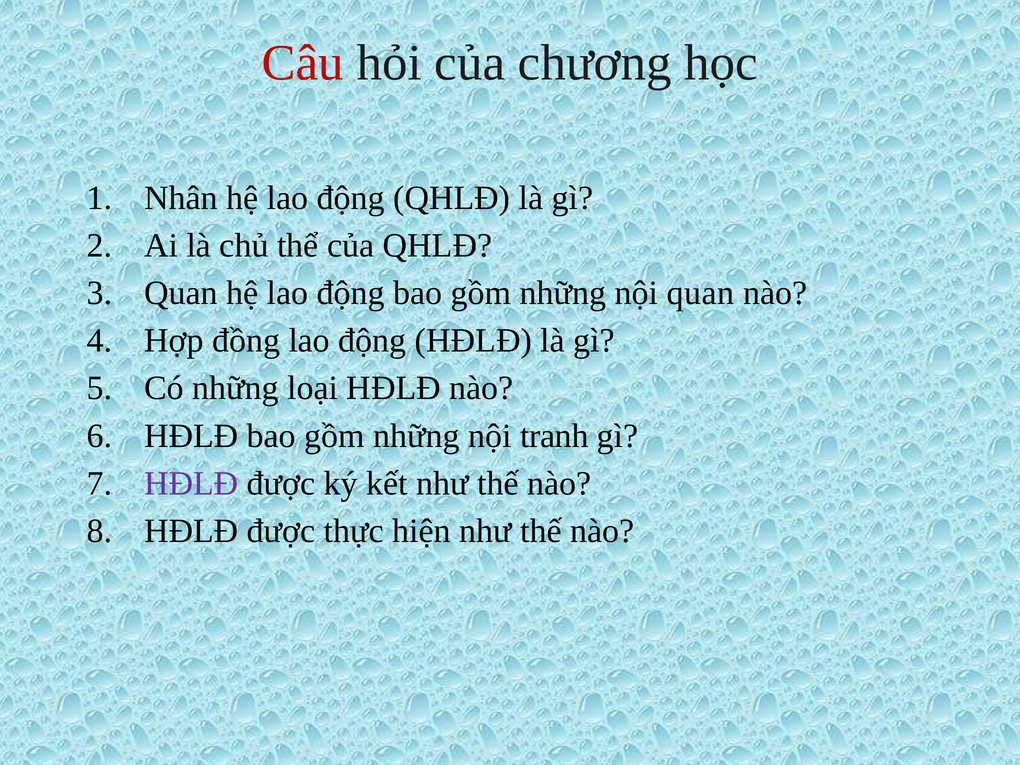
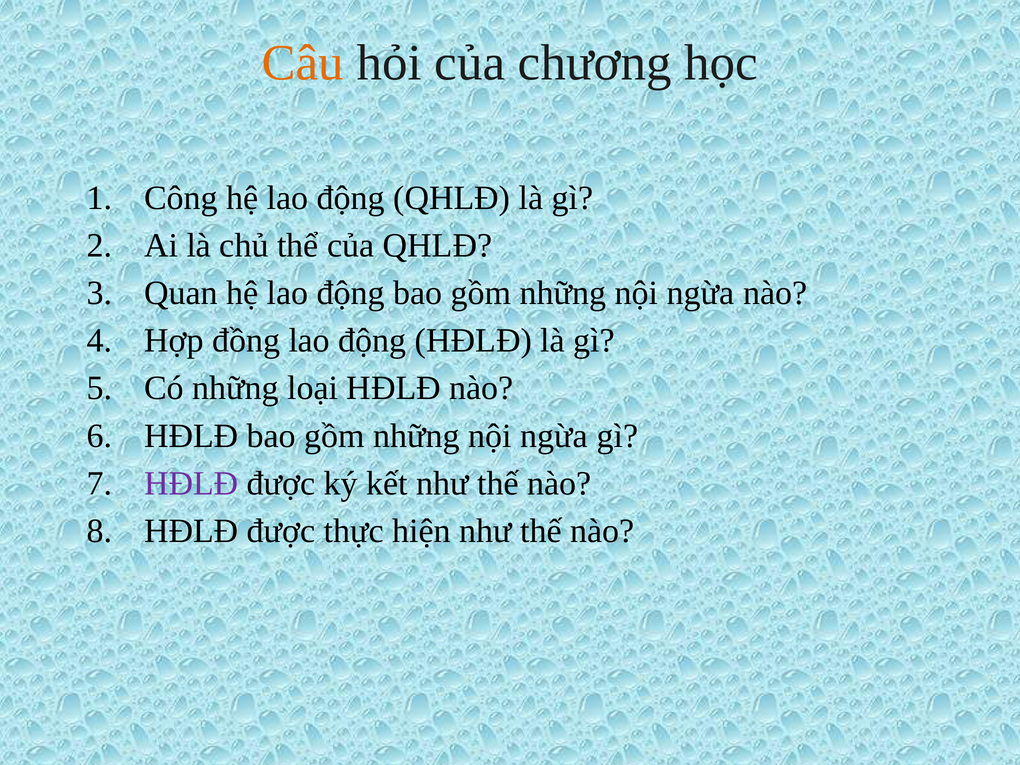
Câu colour: red -> orange (303, 63)
Nhân: Nhân -> Công (181, 198)
quan: quan -> ngừa (701, 293)
tranh: tranh -> ngừa (554, 436)
